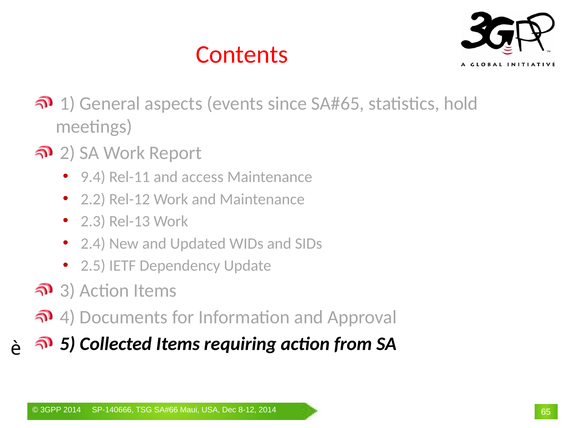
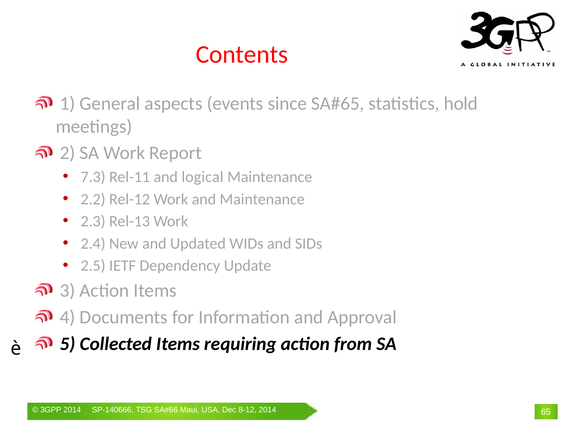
9.4: 9.4 -> 7.3 (93, 177)
access: access -> logical (202, 177)
